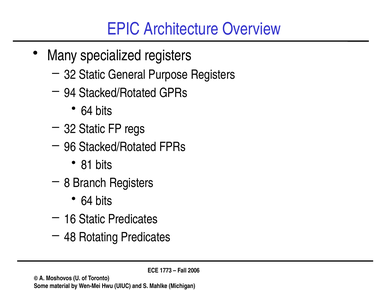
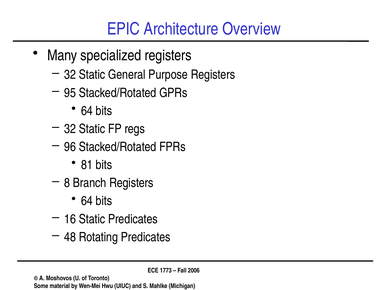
94: 94 -> 95 (70, 93)
